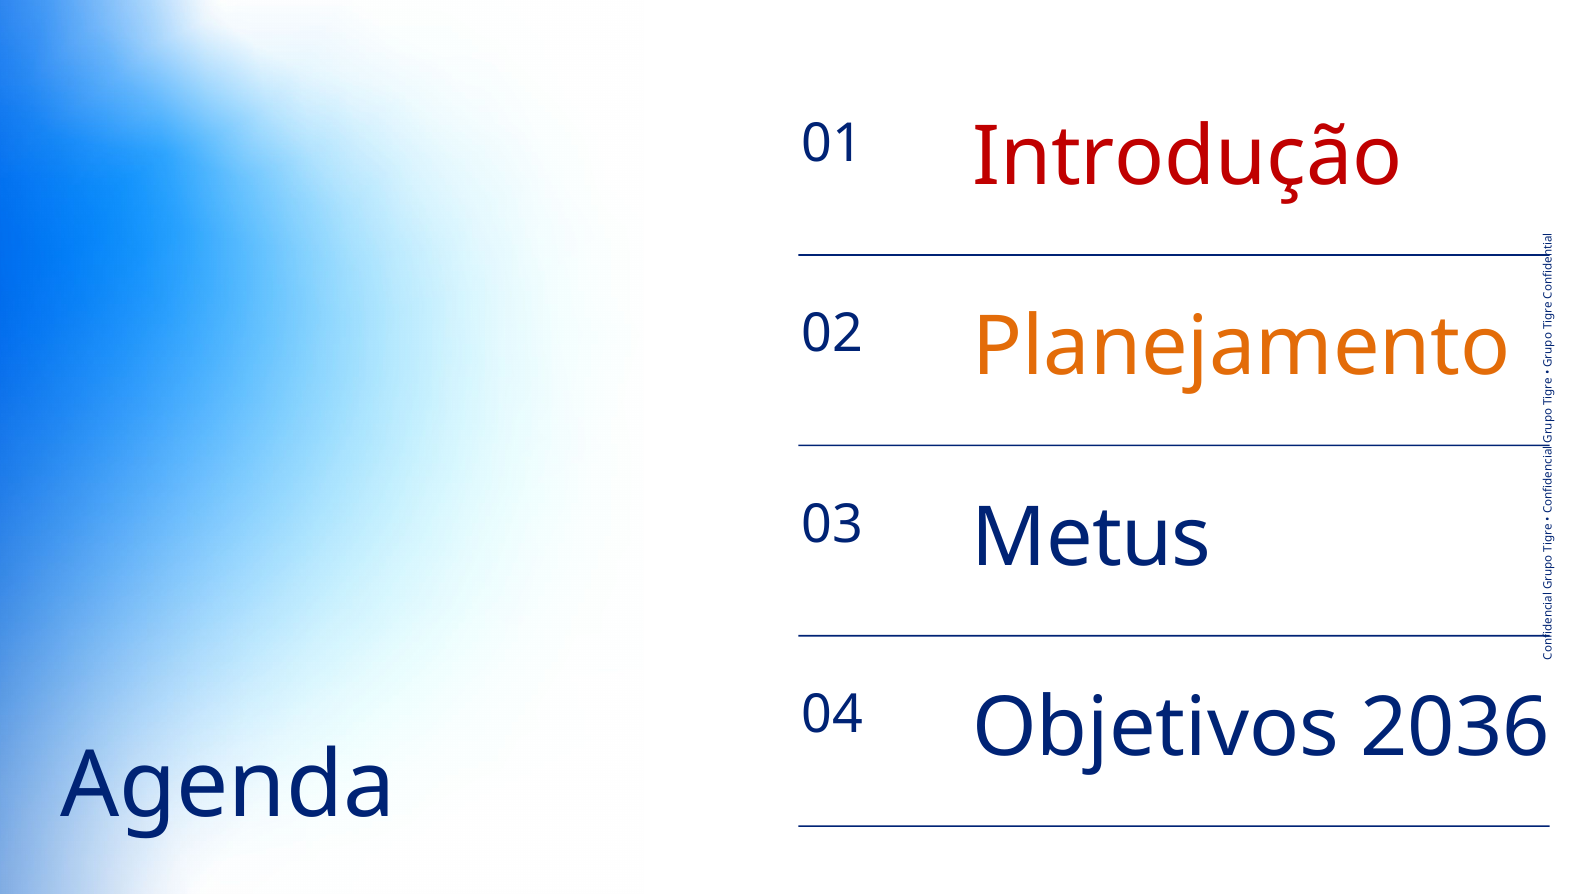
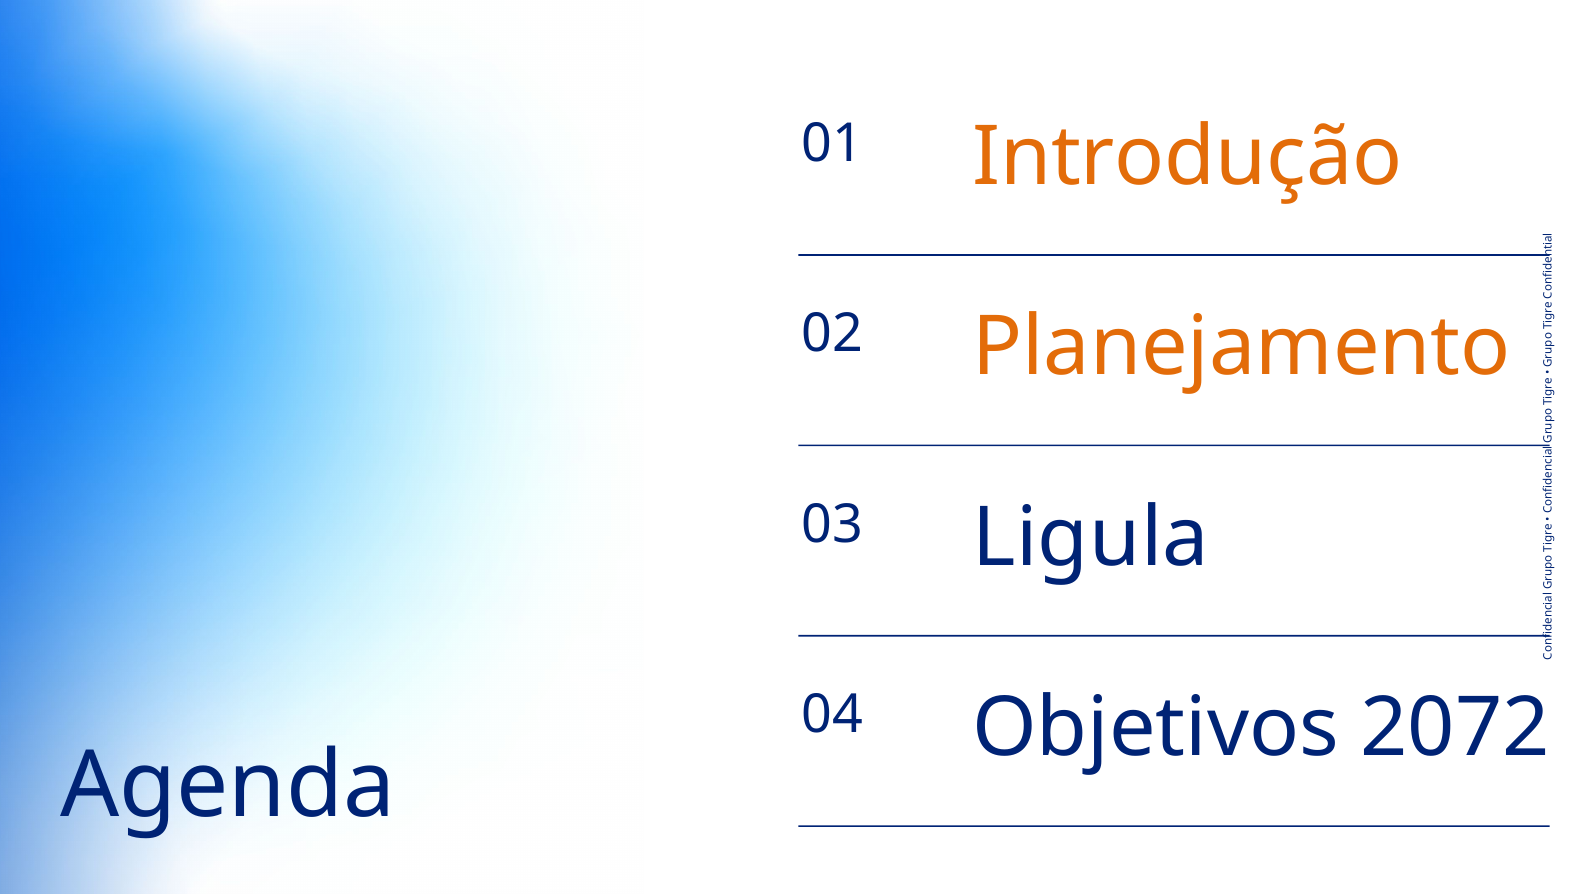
Introdução colour: red -> orange (1187, 157)
Metus: Metus -> Ligula (1091, 538)
2036: 2036 -> 2072 (1455, 729)
